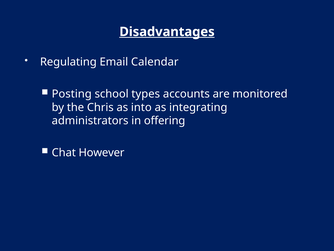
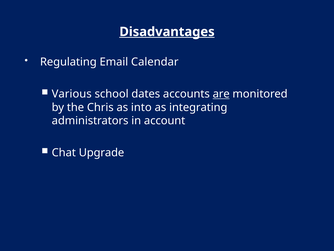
Posting: Posting -> Various (72, 94)
types: types -> dates (146, 94)
are underline: none -> present (221, 94)
offering: offering -> account (165, 121)
However: However -> Upgrade (101, 152)
